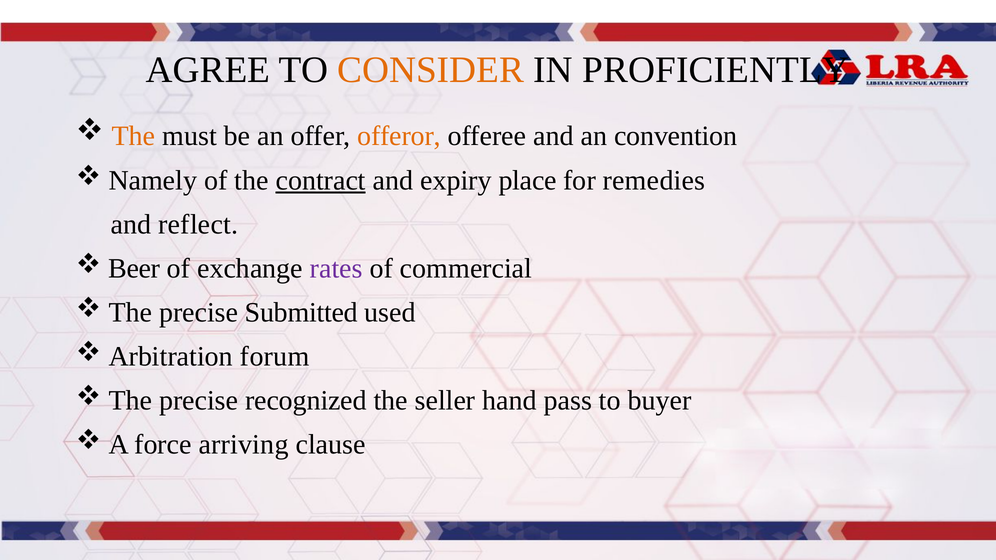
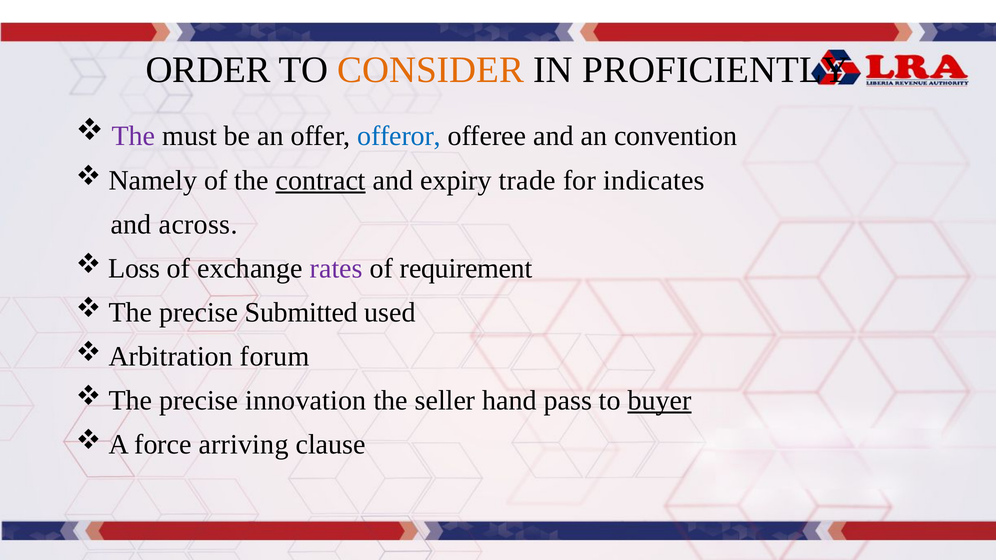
AGREE: AGREE -> ORDER (208, 70)
The colour: orange -> purple (134, 136)
offeror colour: orange -> blue (399, 136)
place: place -> trade (527, 181)
remedies: remedies -> indicates (654, 181)
reflect: reflect -> across (198, 225)
Beer: Beer -> Loss (134, 269)
commercial: commercial -> requirement (466, 269)
recognized: recognized -> innovation (306, 401)
buyer underline: none -> present (660, 401)
